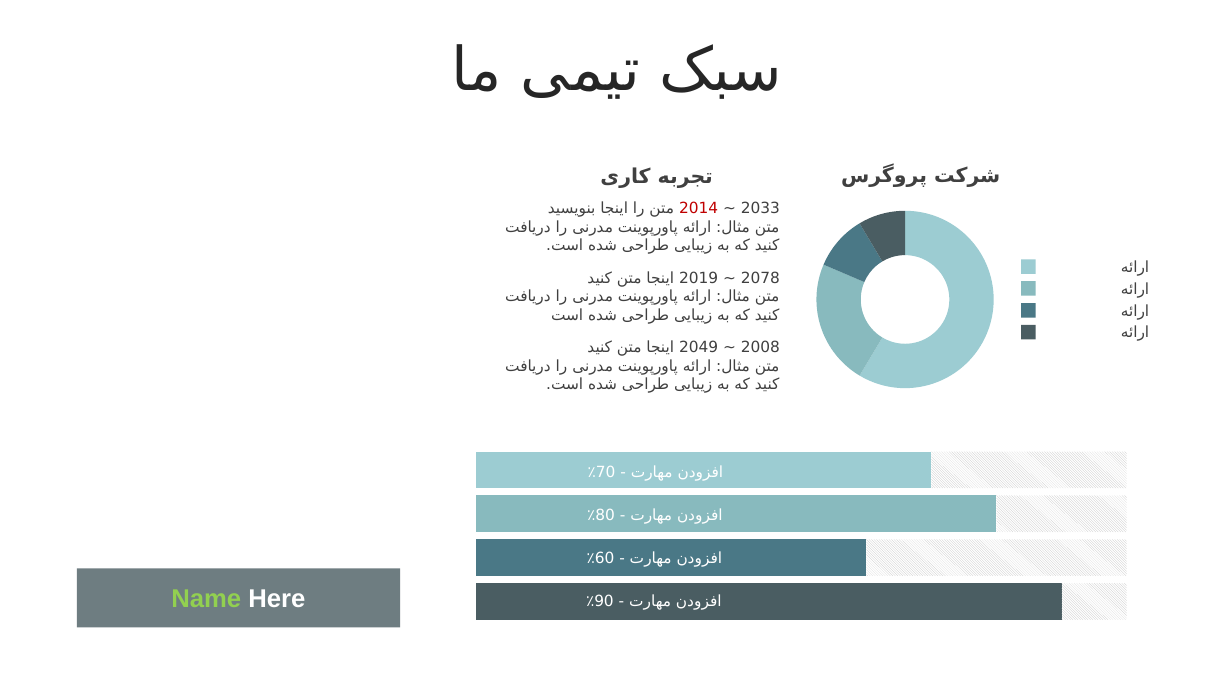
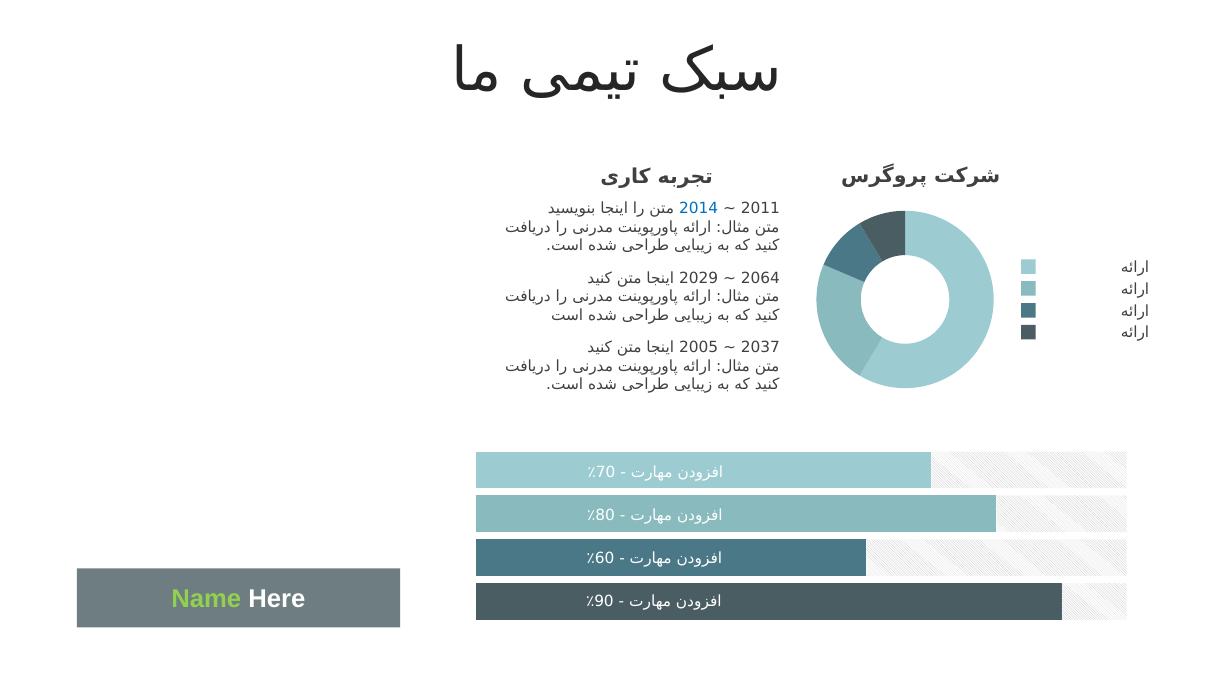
2014 colour: red -> blue (699, 209)
2033: 2033 -> 2011 (760, 209)
2019: 2019 -> 2029 (699, 278)
2078: 2078 -> 2064 (760, 278)
2049: 2049 -> 2005 (699, 347)
2008: 2008 -> 2037 (760, 347)
